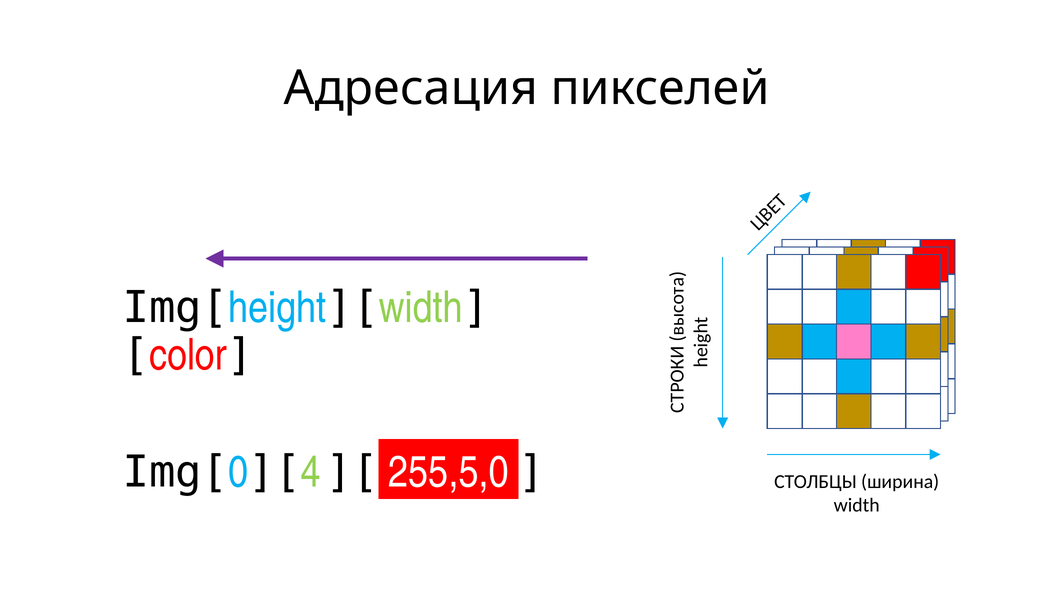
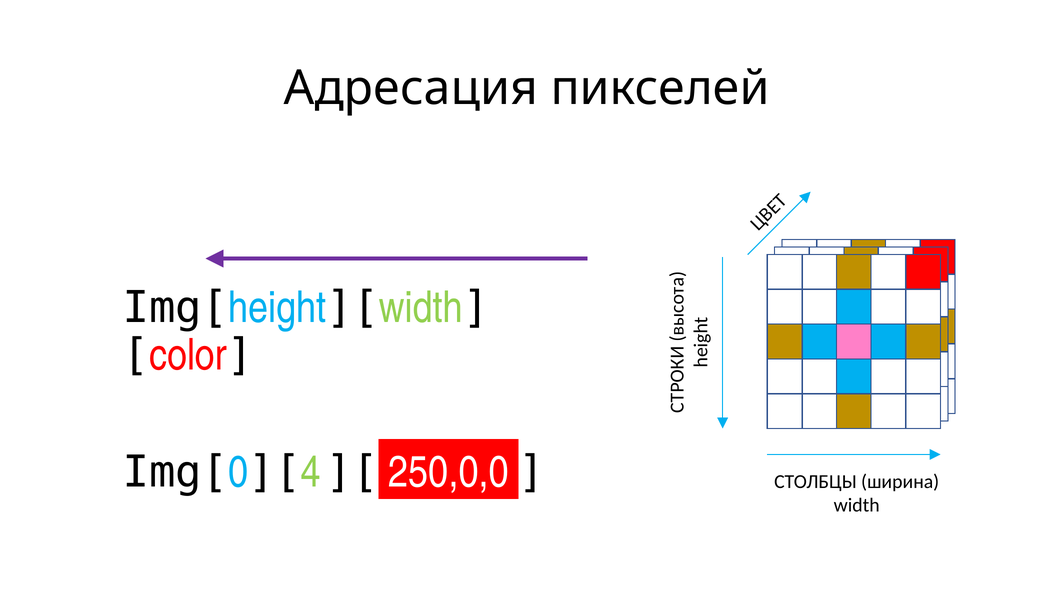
255,5,0: 255,5,0 -> 250,0,0 (449, 472)
